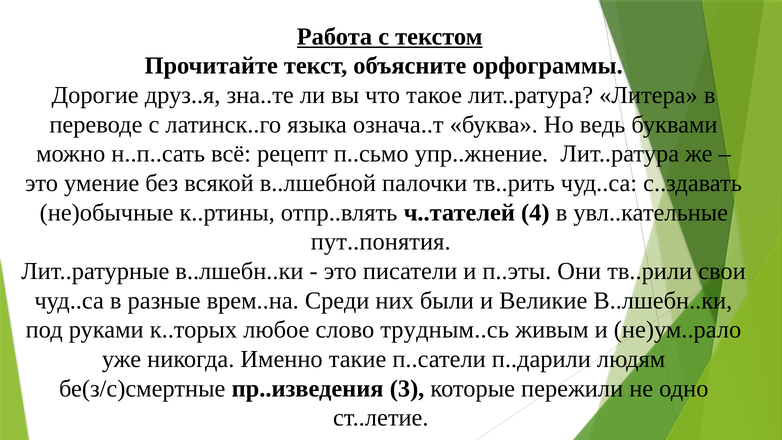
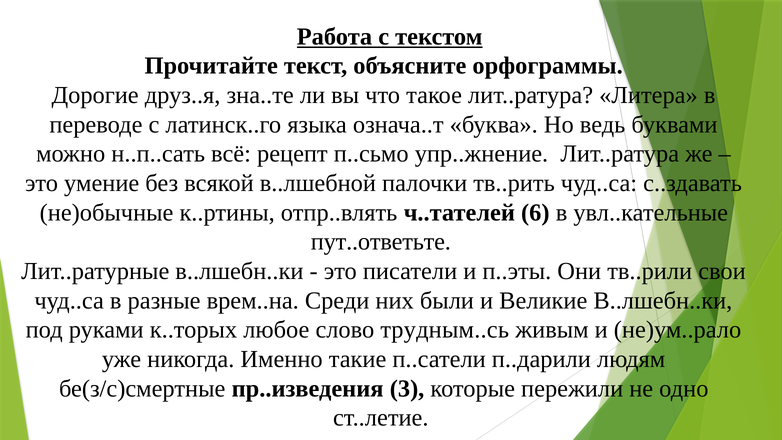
4: 4 -> 6 (535, 212)
пут..понятия: пут..понятия -> пут..ответьте (381, 242)
